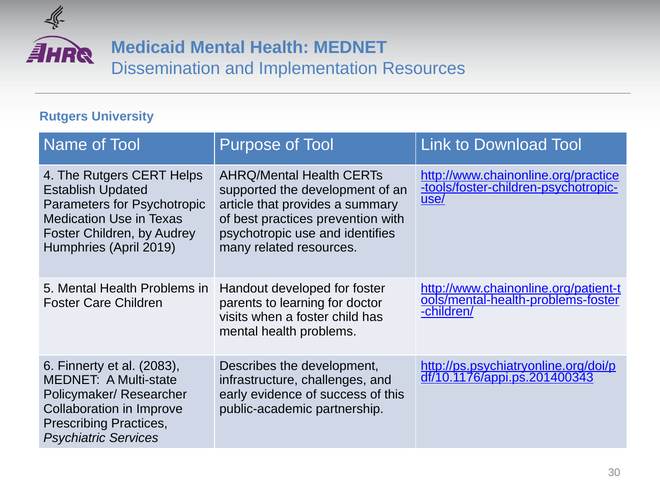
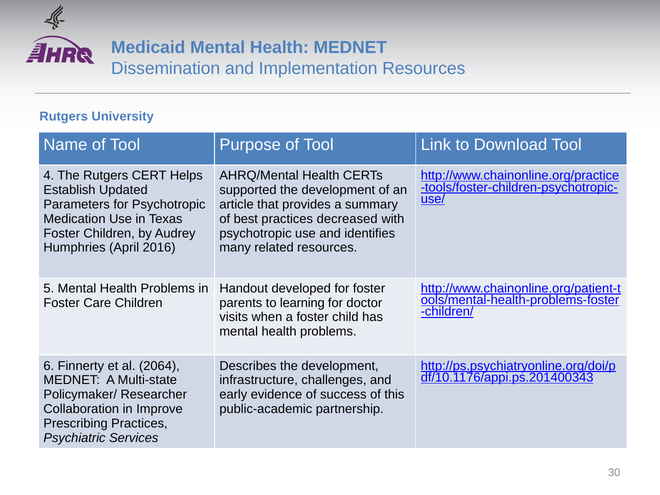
prevention: prevention -> decreased (347, 219)
2019: 2019 -> 2016 (159, 248)
2083: 2083 -> 2064 (159, 366)
